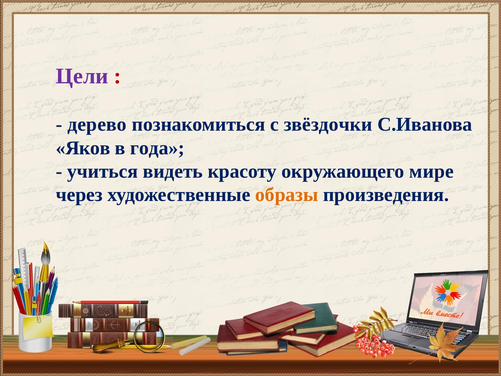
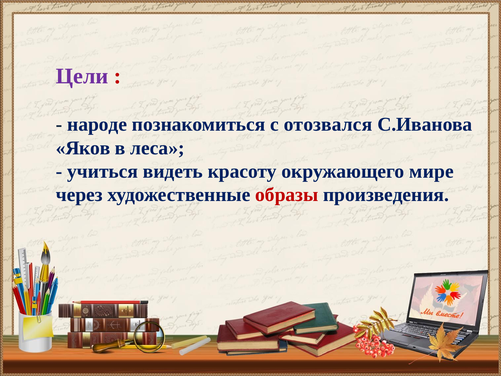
дерево: дерево -> народе (97, 124)
звёздочки: звёздочки -> отозвался (328, 124)
года: года -> леса (158, 148)
образы colour: orange -> red (287, 195)
